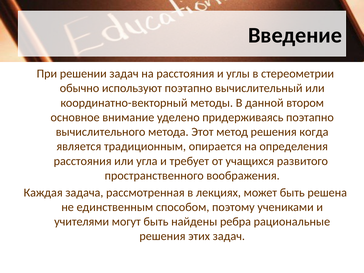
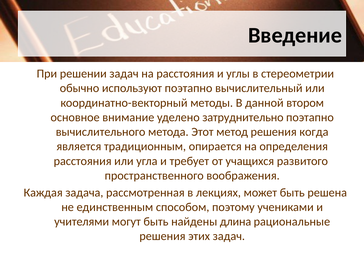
придерживаясь: придерживаясь -> затруднительно (243, 117)
ребра: ребра -> длина (236, 222)
